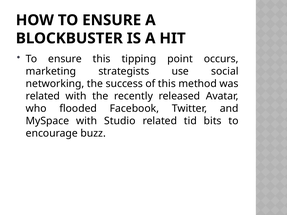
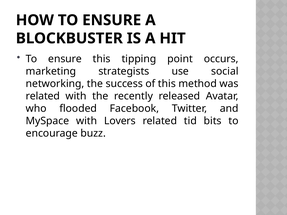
Studio: Studio -> Lovers (120, 121)
